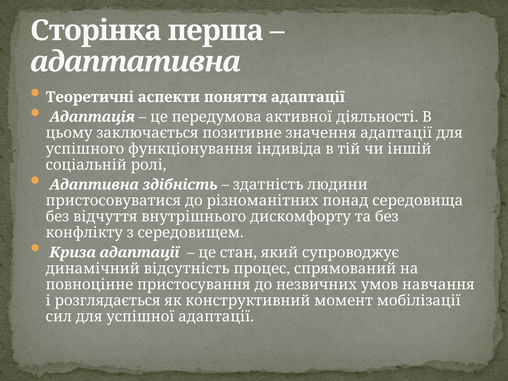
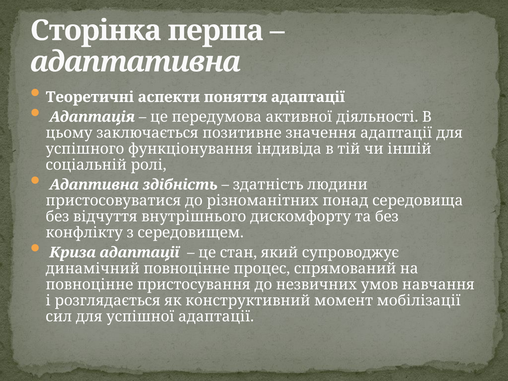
динамічний відсутність: відсутність -> повноцінне (187, 268)
